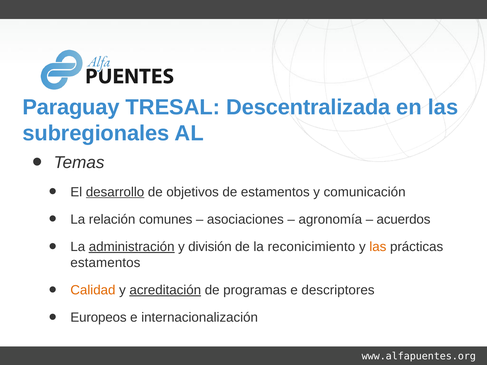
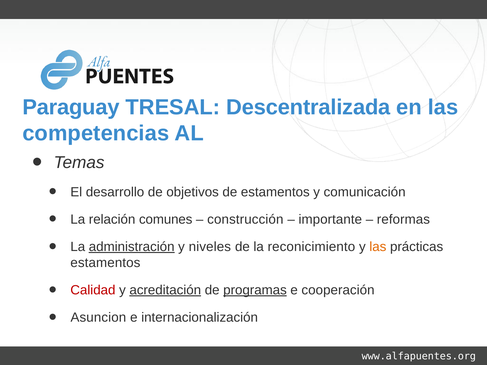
subregionales: subregionales -> competencias (96, 134)
desarrollo underline: present -> none (115, 192)
asociaciones: asociaciones -> construcción (245, 220)
agronomía: agronomía -> importante (330, 220)
acuerdos: acuerdos -> reformas (403, 220)
división: división -> niveles (210, 247)
Calidad colour: orange -> red (93, 290)
programas underline: none -> present (255, 290)
descriptores: descriptores -> cooperación (338, 290)
Europeos: Europeos -> Asuncion (98, 318)
